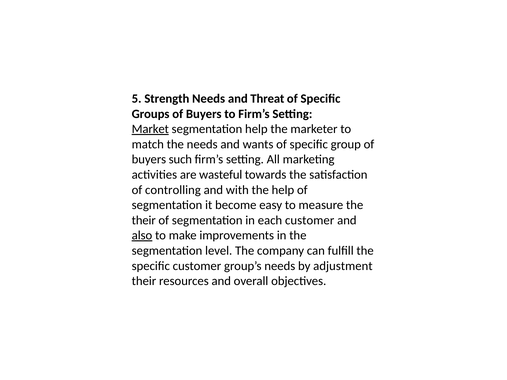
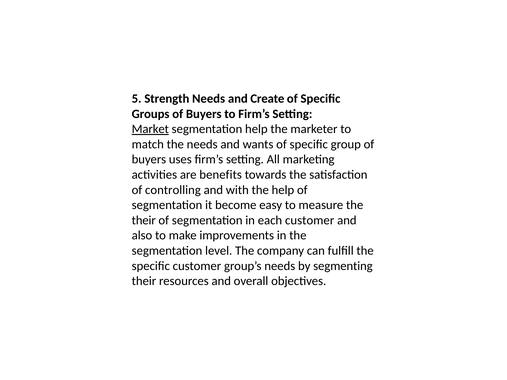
Threat: Threat -> Create (267, 99)
such: such -> uses (180, 160)
wasteful: wasteful -> benefits (221, 175)
also underline: present -> none (142, 236)
adjustment: adjustment -> segmenting (343, 266)
